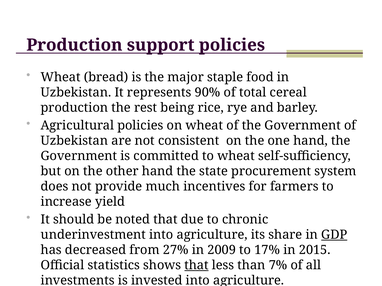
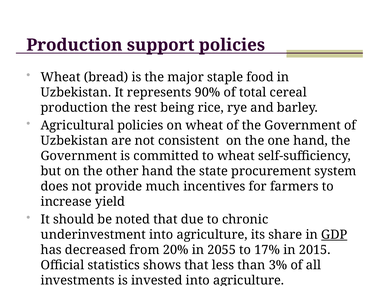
27%: 27% -> 20% (176, 250)
2009: 2009 -> 2055 (222, 250)
that underline: present -> none (197, 266)
7%: 7% -> 3% (278, 266)
